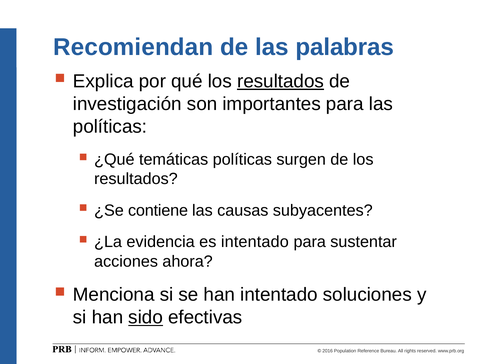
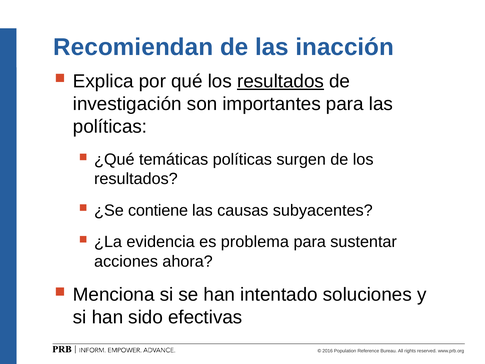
palabras: palabras -> inacción (345, 47)
es intentado: intentado -> problema (255, 242)
sido underline: present -> none (146, 317)
